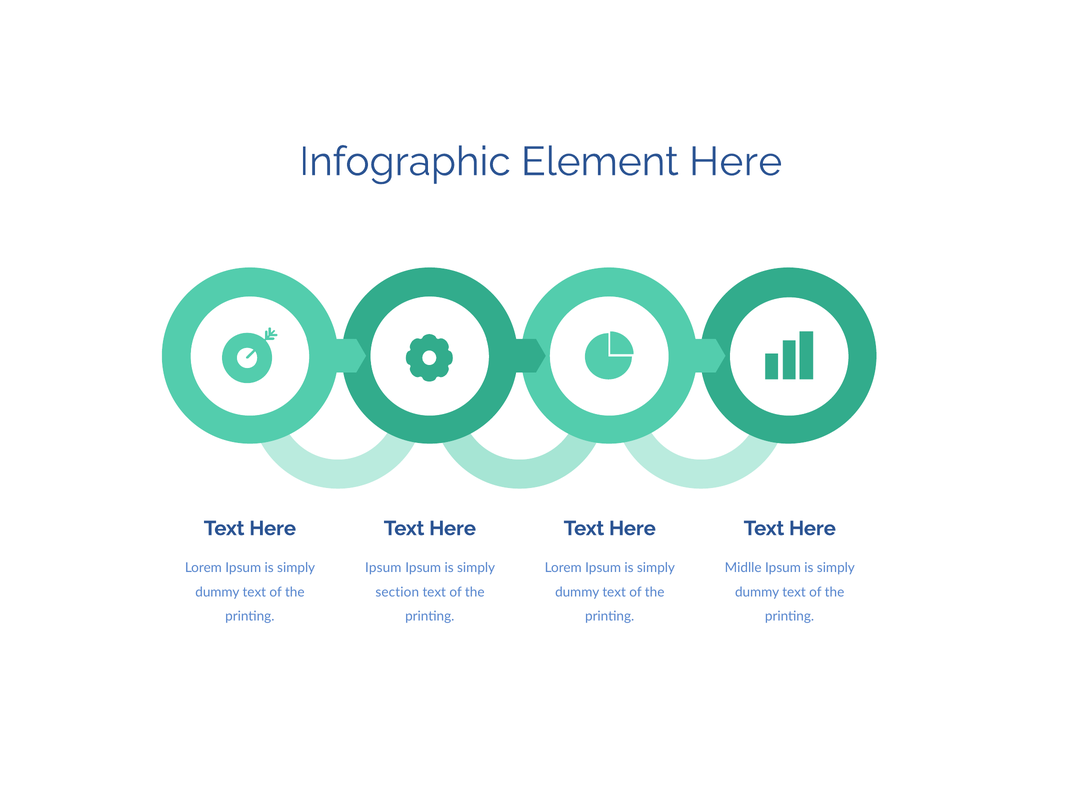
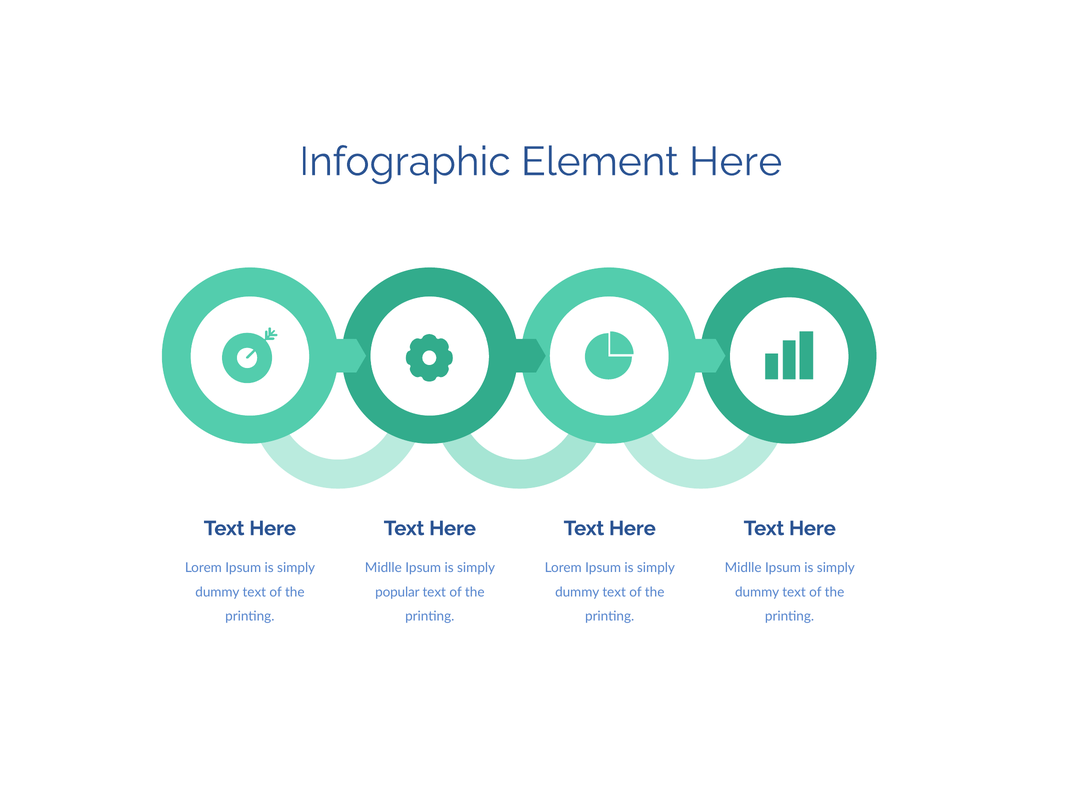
Ipsum: Ipsum -> Midlle (383, 567)
section: section -> popular (397, 592)
